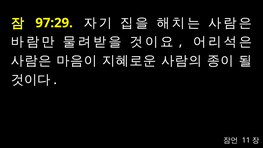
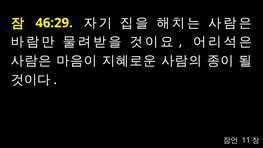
97:29: 97:29 -> 46:29 (54, 23)
